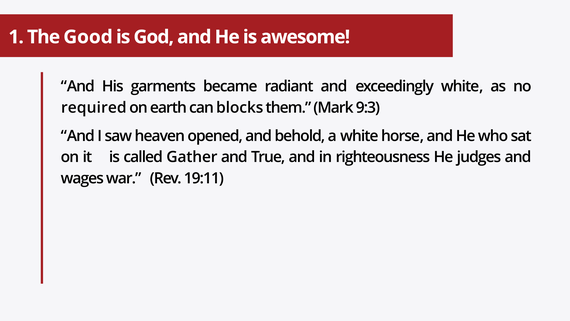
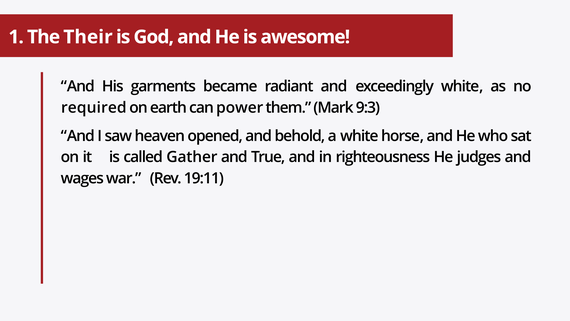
Good: Good -> Their (88, 37)
blocks: blocks -> power (240, 108)
